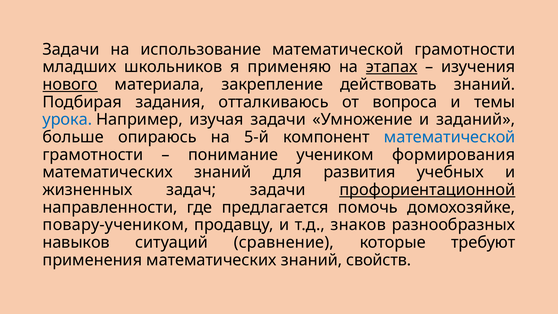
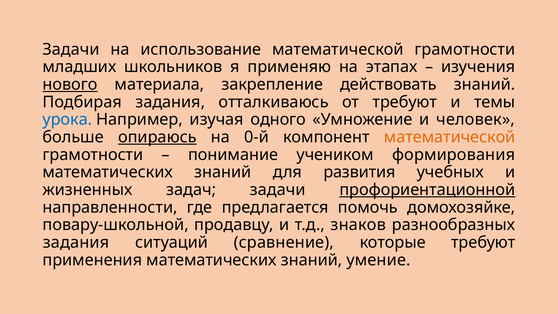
этапах underline: present -> none (392, 67)
от вопроса: вопроса -> требуют (405, 102)
изучая задачи: задачи -> одного (278, 119)
заданий: заданий -> человек (476, 119)
опираюсь underline: none -> present (157, 137)
5-й: 5-й -> 0-й (257, 137)
математической colour: blue -> orange (450, 137)
повару-учеником: повару-учеником -> повару-школьной (116, 225)
навыков: навыков -> задания (76, 242)
свойств: свойств -> умение (378, 260)
